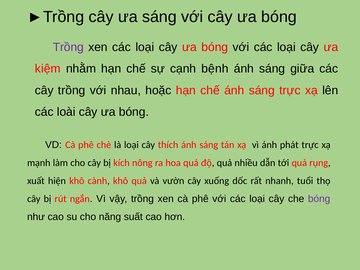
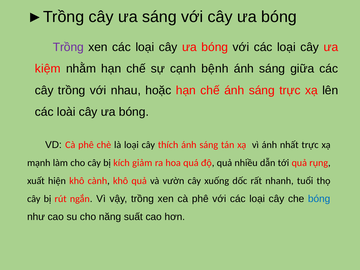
phát: phát -> nhất (289, 145)
nông: nông -> giảm (142, 163)
bóng colour: purple -> blue (319, 199)
